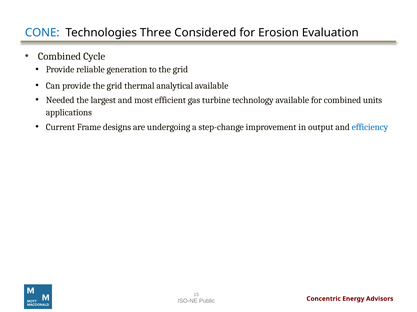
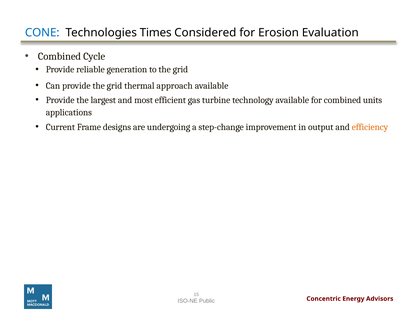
Three: Three -> Times (156, 33)
analytical: analytical -> approach (175, 86)
Needed: Needed -> Provide (60, 100)
efficiency colour: blue -> orange (370, 127)
